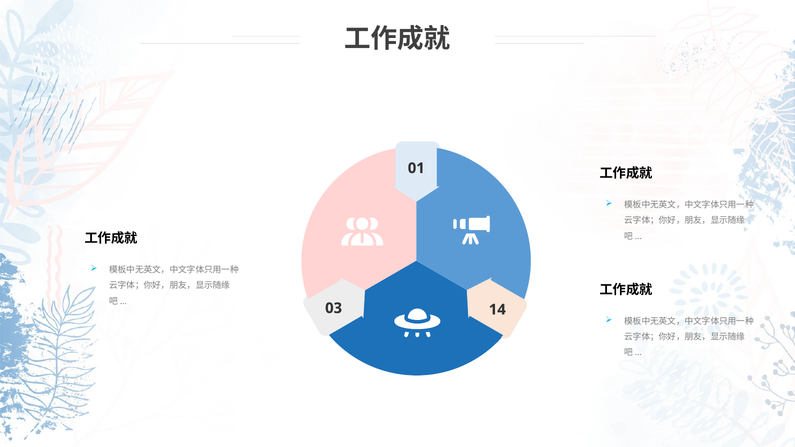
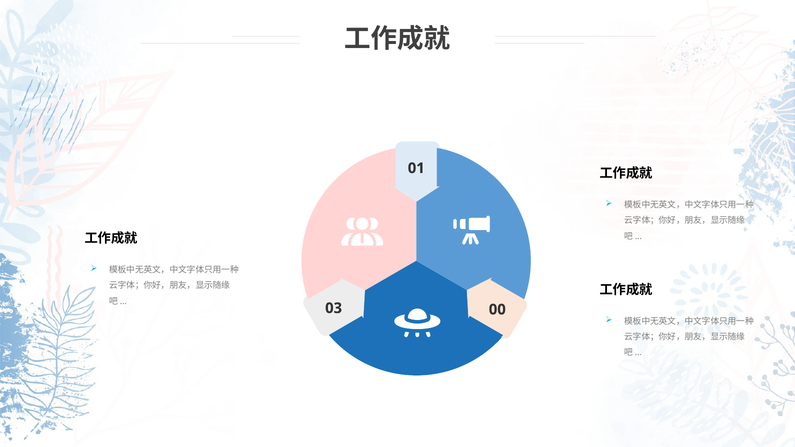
14: 14 -> 00 (497, 310)
